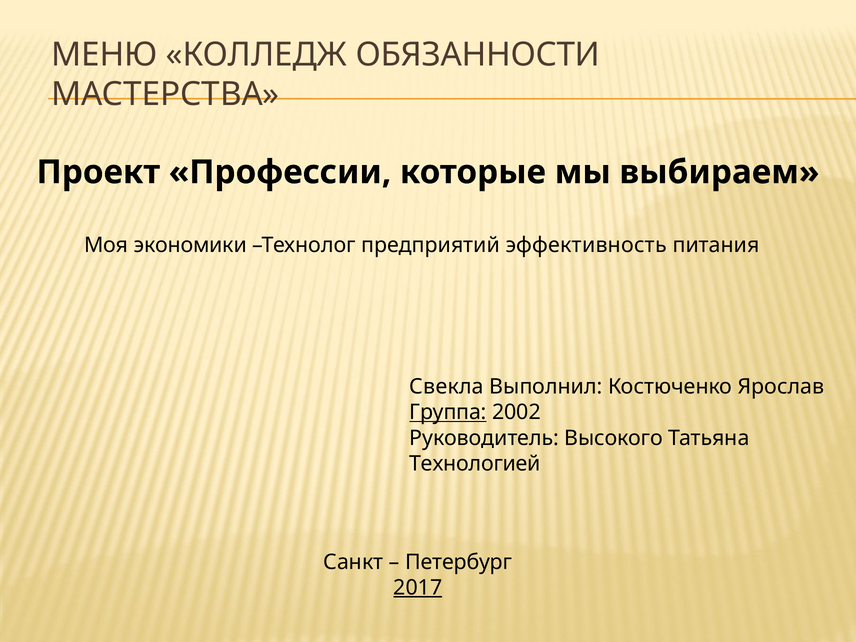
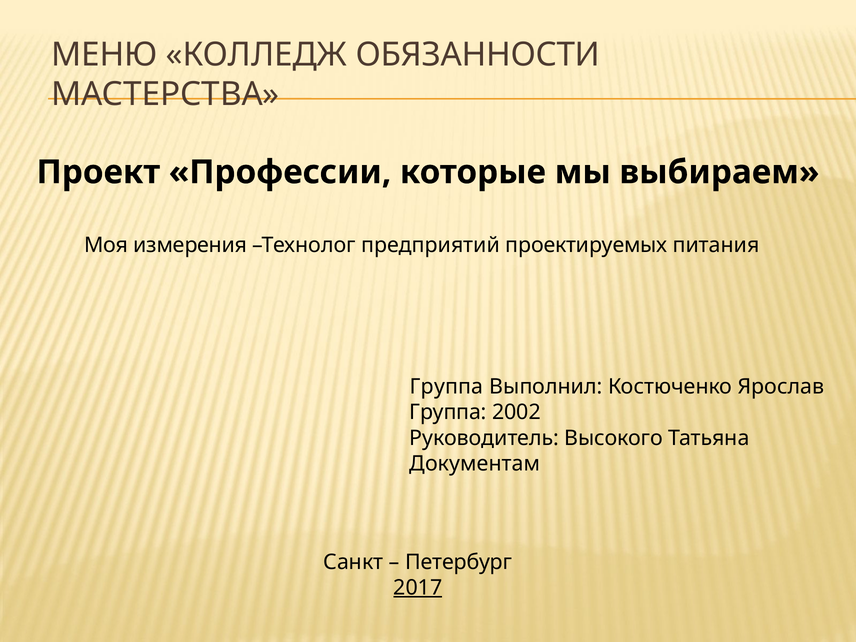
экономики: экономики -> измерения (190, 245)
эффективность: эффективность -> проектируемых (586, 245)
Свекла: Свекла -> Группа (447, 387)
Группа underline: present -> none (448, 412)
Технологией: Технологией -> Документам (475, 464)
